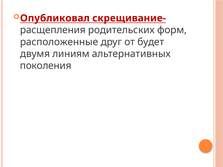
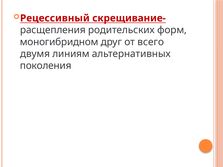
Опубликовал: Опубликовал -> Рецессивный (55, 18)
расположенные: расположенные -> моногибридном (59, 42)
будет: будет -> всего (151, 42)
